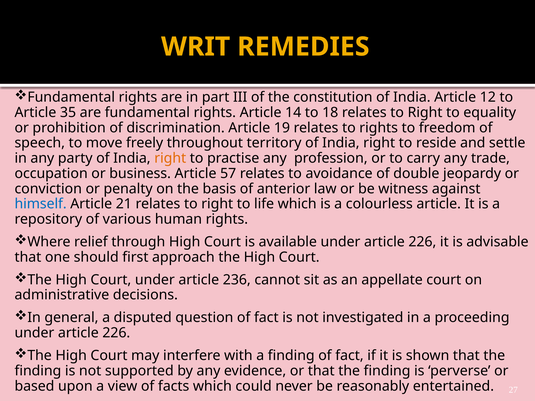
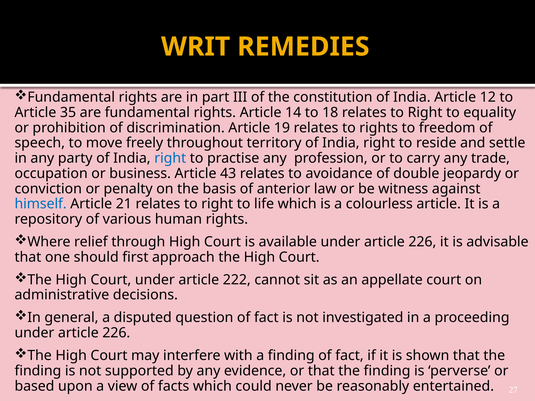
right colour: orange -> blue (170, 158)
57: 57 -> 43 (228, 174)
236: 236 -> 222 (237, 280)
